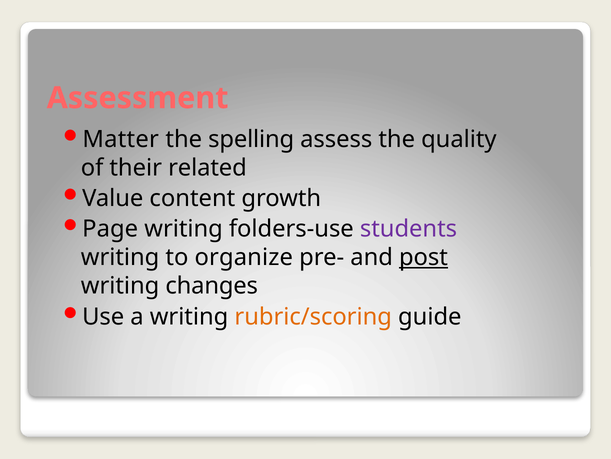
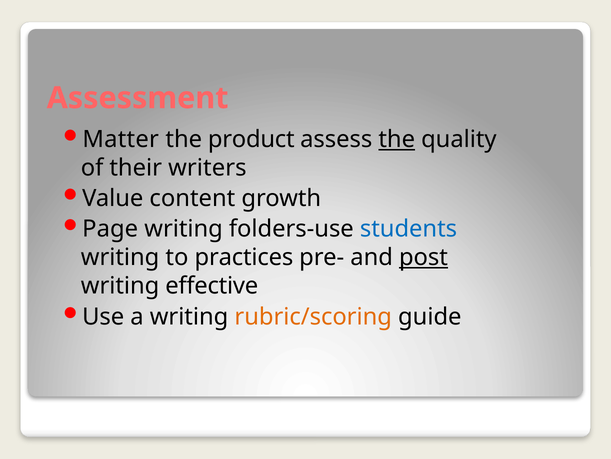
spelling: spelling -> product (251, 139)
the underline: none -> present (397, 139)
related: related -> writers (207, 168)
students colour: purple -> blue (409, 229)
organize: organize -> practices (244, 257)
changes: changes -> effective (212, 286)
